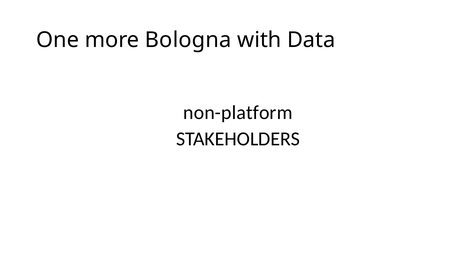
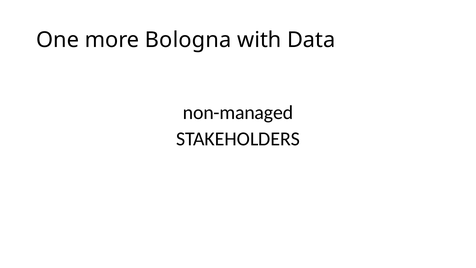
non-platform: non-platform -> non-managed (238, 112)
